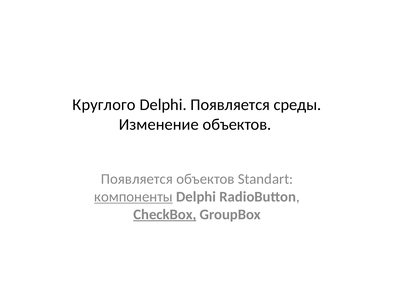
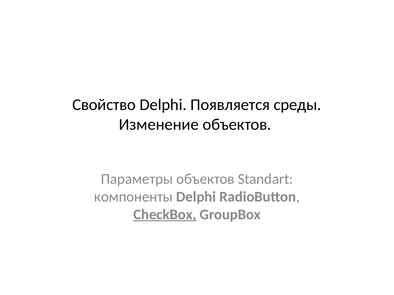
Круглого: Круглого -> Свойство (104, 105)
Появляется: Появляется -> Параметры (137, 179)
компоненты underline: present -> none (134, 197)
